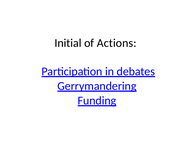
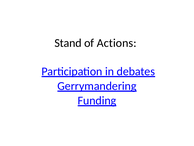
Initial: Initial -> Stand (68, 43)
